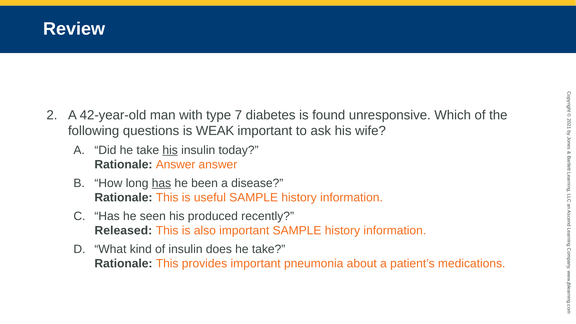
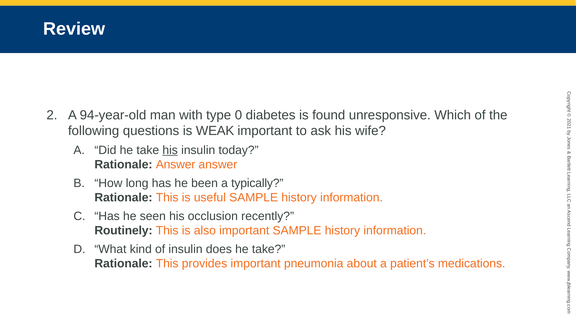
42-year-old: 42-year-old -> 94-year-old (113, 115)
type 7: 7 -> 0 (238, 115)
has underline: present -> none (161, 183)
disease: disease -> typically (257, 183)
produced: produced -> occlusion (213, 216)
Released: Released -> Routinely (123, 231)
